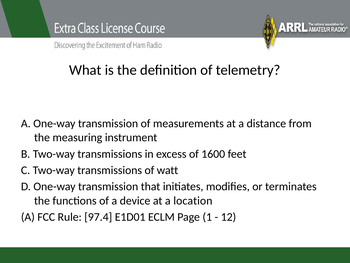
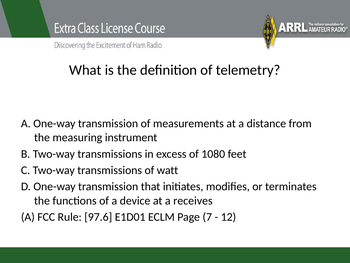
1600: 1600 -> 1080 (213, 154)
location: location -> receives (193, 200)
97.4: 97.4 -> 97.6 (98, 217)
1: 1 -> 7 (207, 217)
